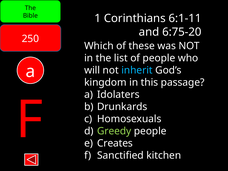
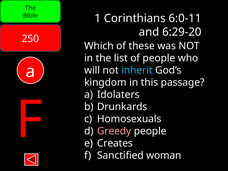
6:1-11: 6:1-11 -> 6:0-11 (185, 18)
6:75-20: 6:75-20 -> 6:29-20 (182, 32)
Greedy colour: light green -> pink (114, 131)
kitchen: kitchen -> woman (164, 155)
